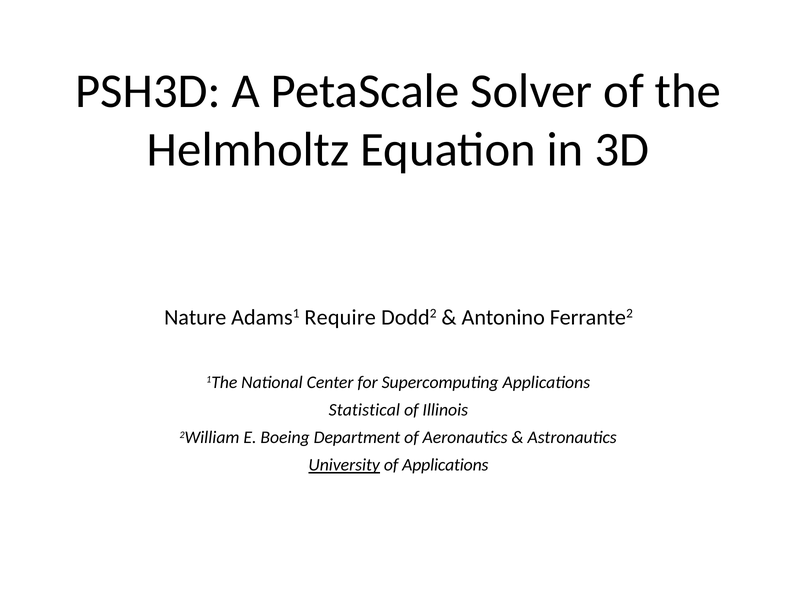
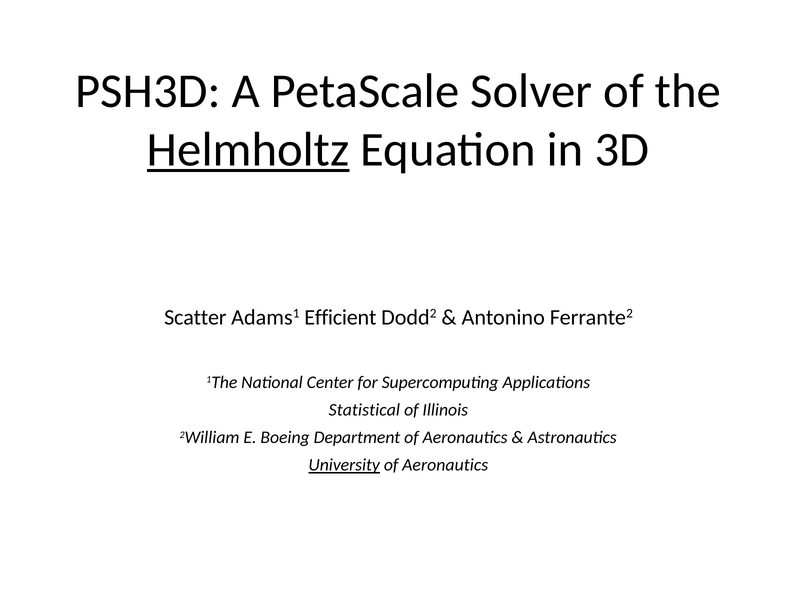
Helmholtz underline: none -> present (248, 150)
Nature: Nature -> Scatter (195, 318)
Require: Require -> Efficient (340, 318)
Applications: Applications -> Aeronautics (445, 466)
